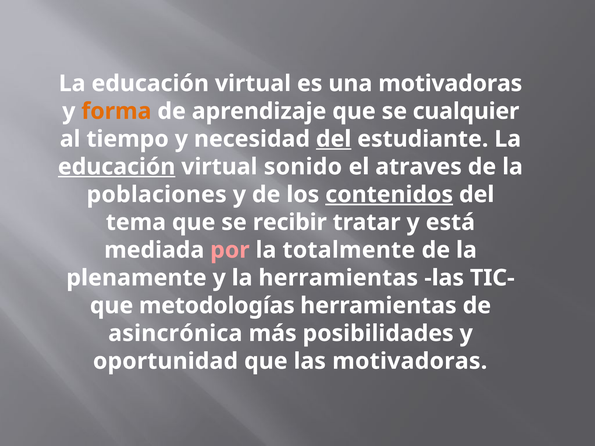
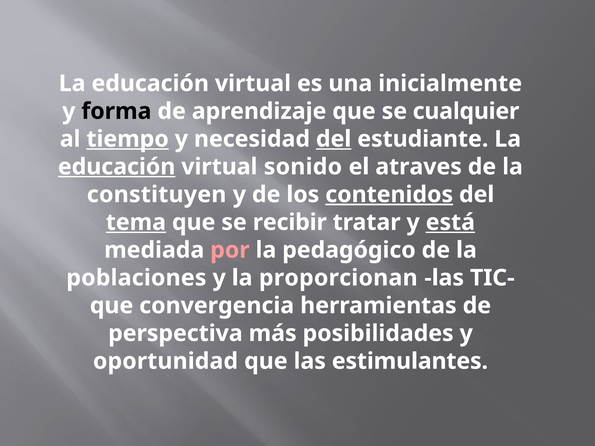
una motivadoras: motivadoras -> inicialmente (450, 84)
forma colour: orange -> black (116, 111)
tiempo underline: none -> present (128, 139)
poblaciones: poblaciones -> constituyen (157, 195)
tema underline: none -> present (136, 222)
está underline: none -> present (450, 222)
totalmente: totalmente -> pedagógico (349, 250)
plenamente: plenamente -> poblaciones (136, 278)
la herramientas: herramientas -> proporcionan (338, 278)
metodologías: metodologías -> convergencia (217, 306)
asincrónica: asincrónica -> perspectiva (175, 334)
las motivadoras: motivadoras -> estimulantes (410, 361)
